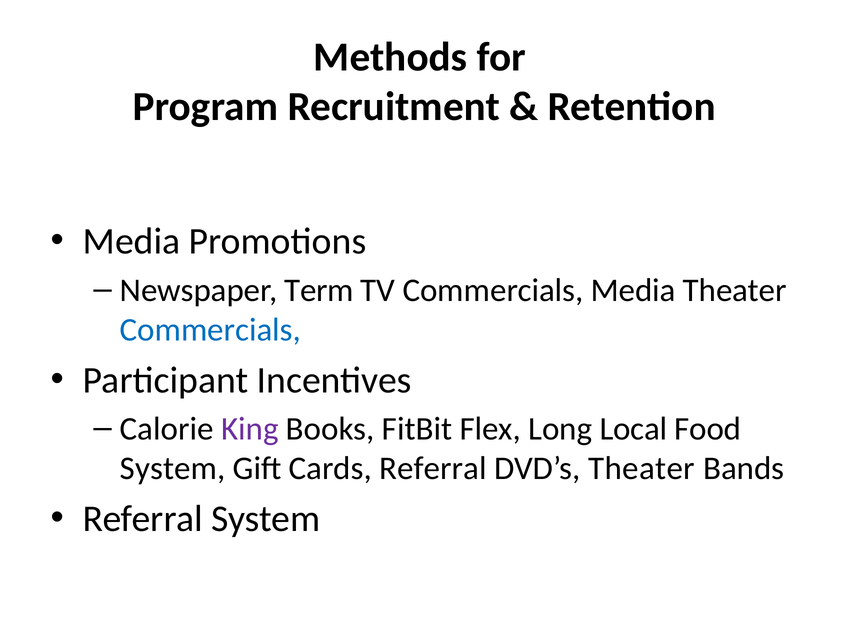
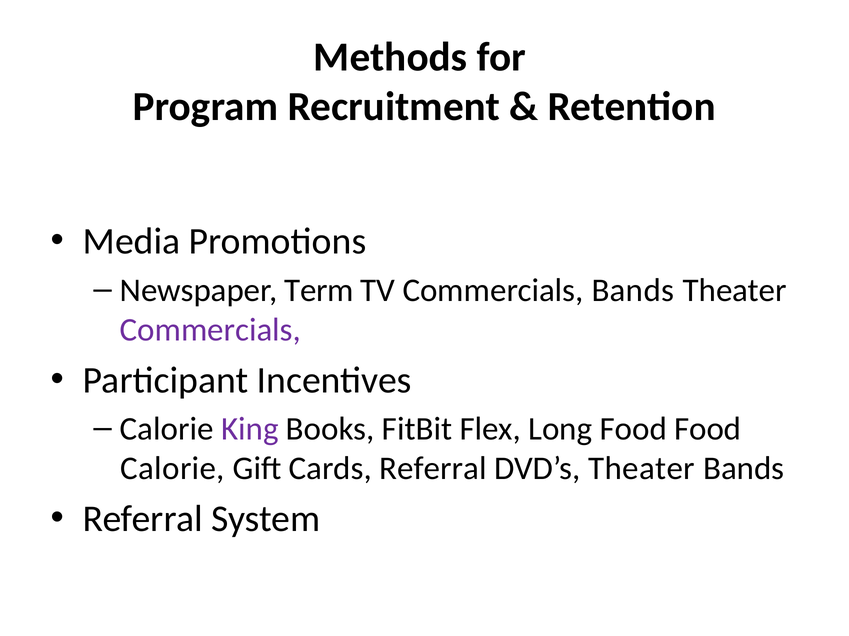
Commercials Media: Media -> Bands (633, 291)
Commercials colour: blue -> purple (210, 330)
Long Local: Local -> Food (633, 429)
System: System -> Calorie (173, 469)
